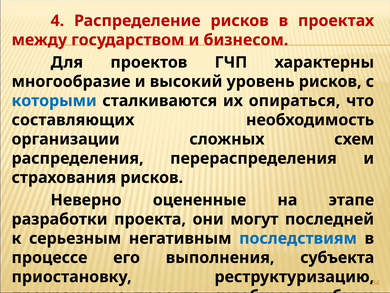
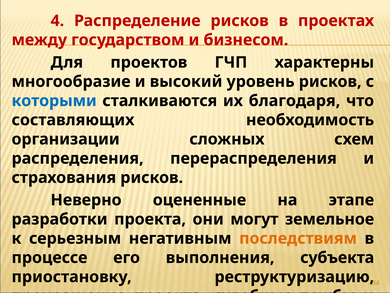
опираться: опираться -> благодаря (294, 101)
последней: последней -> земельное (330, 219)
последствиям colour: blue -> orange (298, 238)
